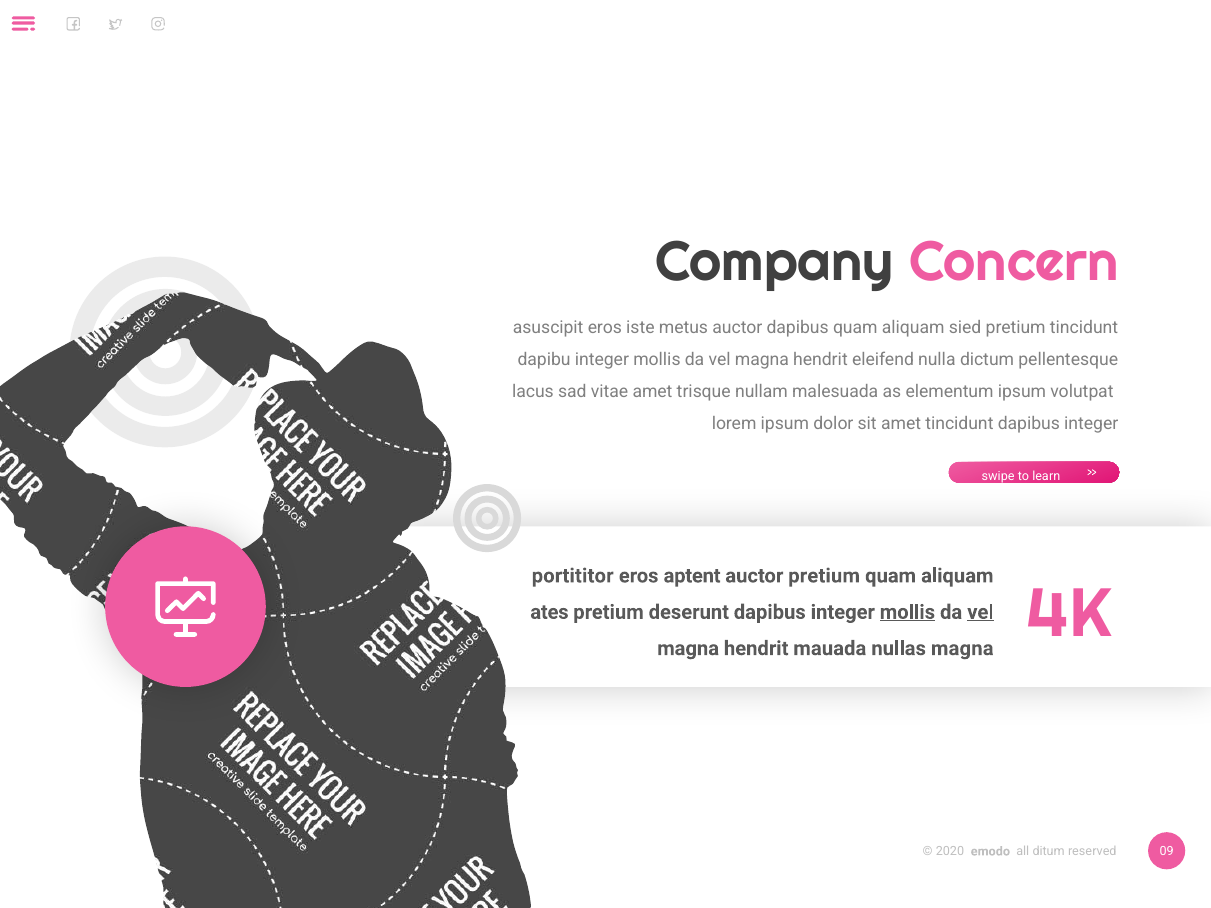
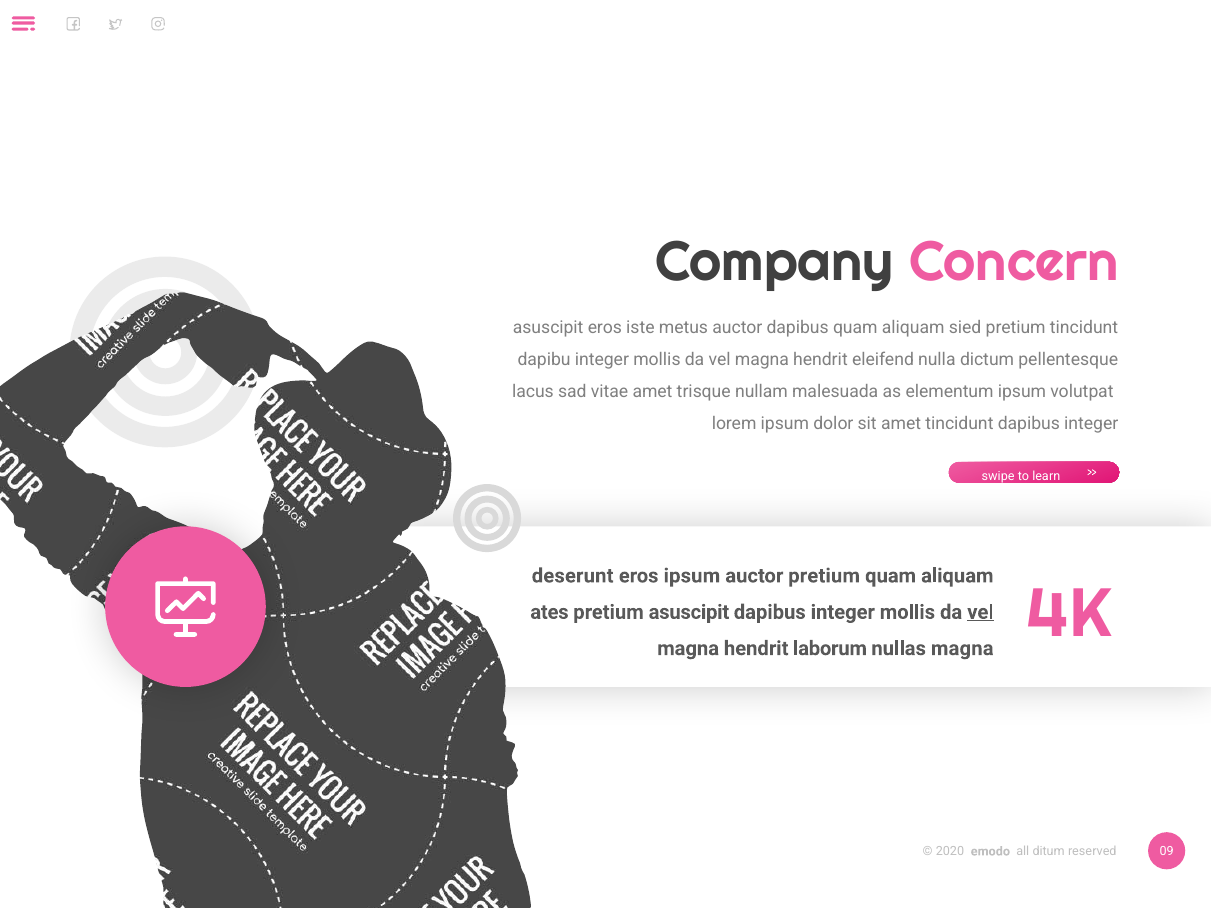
portititor: portititor -> deserunt (573, 576)
eros aptent: aptent -> ipsum (692, 576)
pretium deserunt: deserunt -> asuscipit (689, 612)
mollis underline: present -> none (907, 612)
mauada: mauada -> laborum (830, 649)
